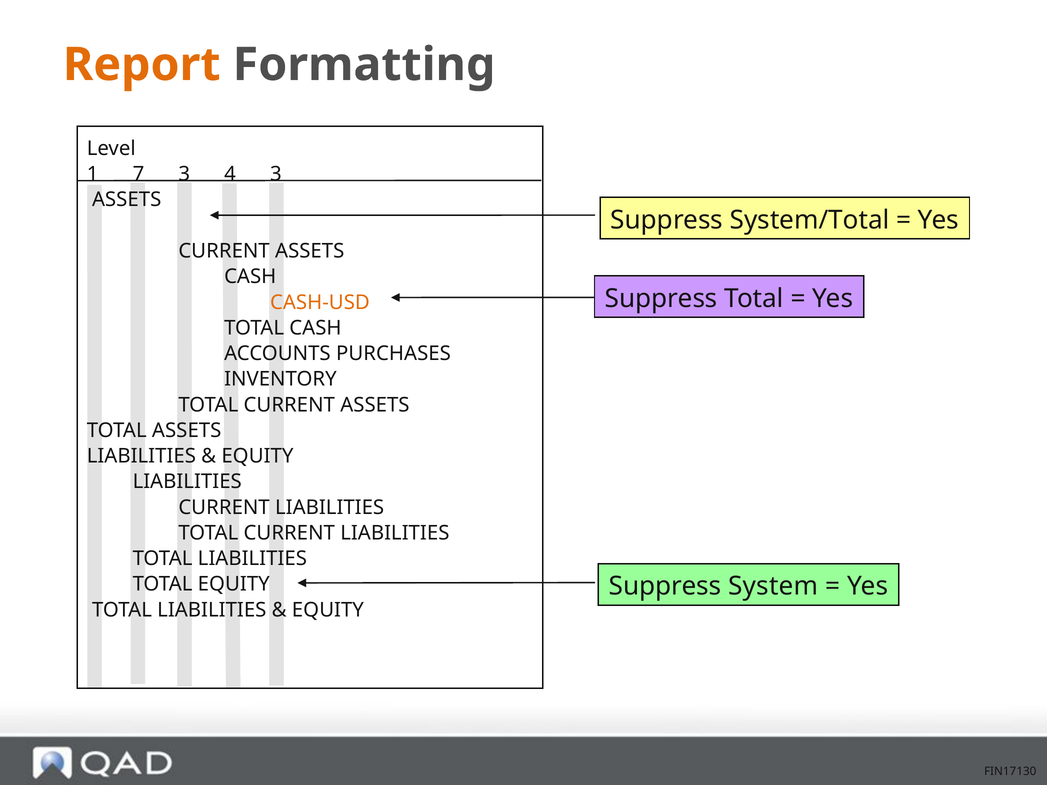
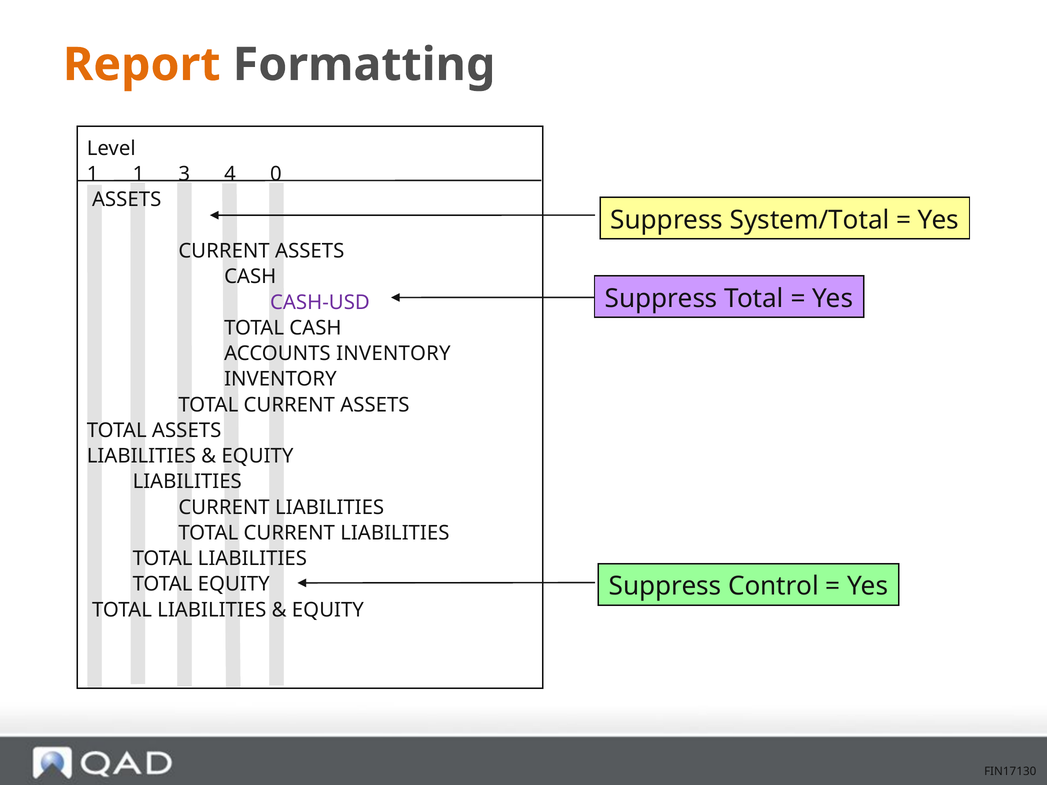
1 7: 7 -> 1 (138, 174)
4 3: 3 -> 0 (276, 174)
CASH-USD colour: orange -> purple (320, 302)
ACCOUNTS PURCHASES: PURCHASES -> INVENTORY (393, 354)
System: System -> Control (774, 586)
